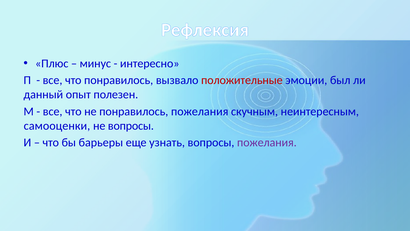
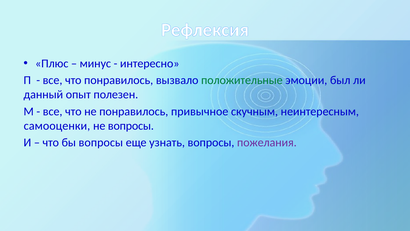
положительные colour: red -> green (242, 80)
понравилось пожелания: пожелания -> привычное (200, 111)
бы барьеры: барьеры -> вопросы (101, 142)
